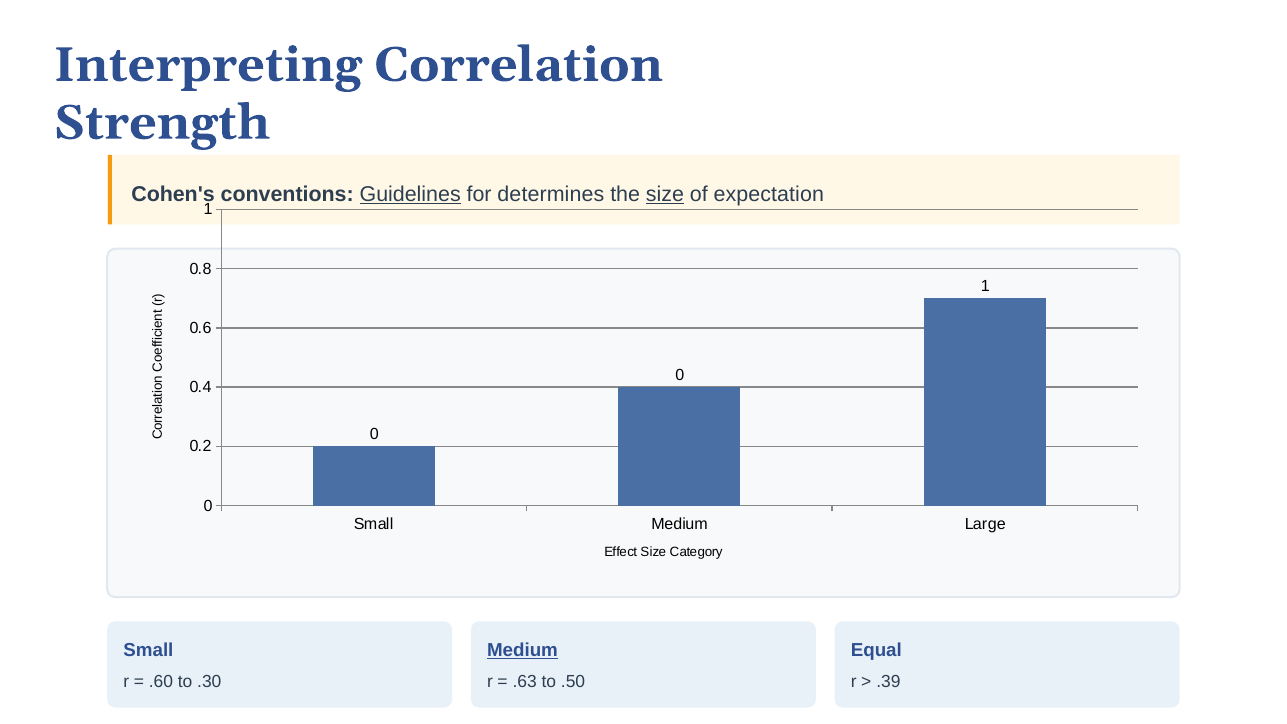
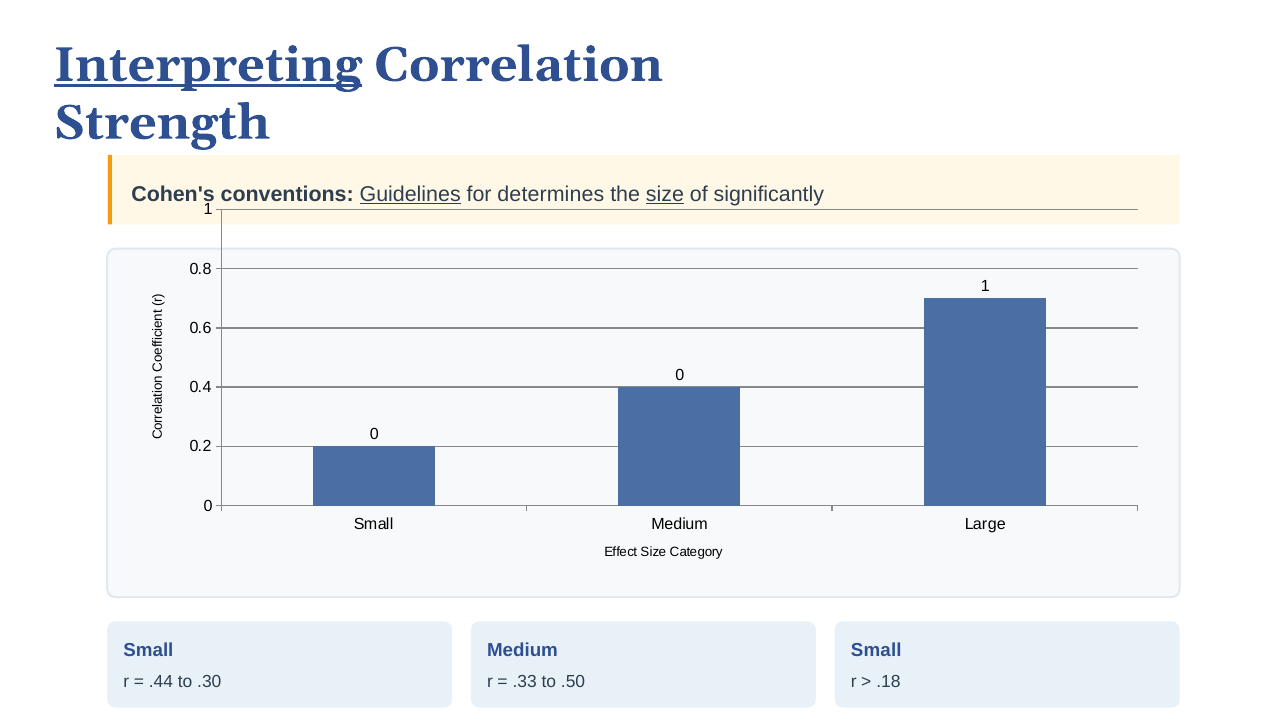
Interpreting underline: none -> present (208, 65)
expectation: expectation -> significantly (769, 194)
Medium underline: present -> none (522, 650)
Equal: Equal -> Small (876, 650)
.60: .60 -> .44 (161, 682)
.63: .63 -> .33 (525, 682)
.39: .39 -> .18 (888, 682)
